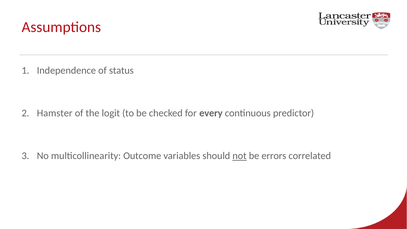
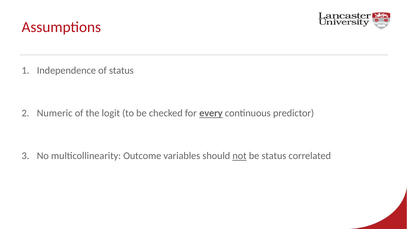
Hamster: Hamster -> Numeric (55, 113)
every underline: none -> present (211, 113)
be errors: errors -> status (274, 156)
